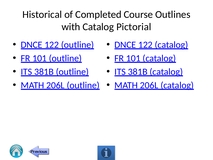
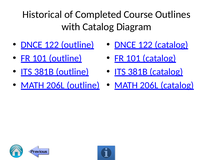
Pictorial: Pictorial -> Diagram (134, 27)
